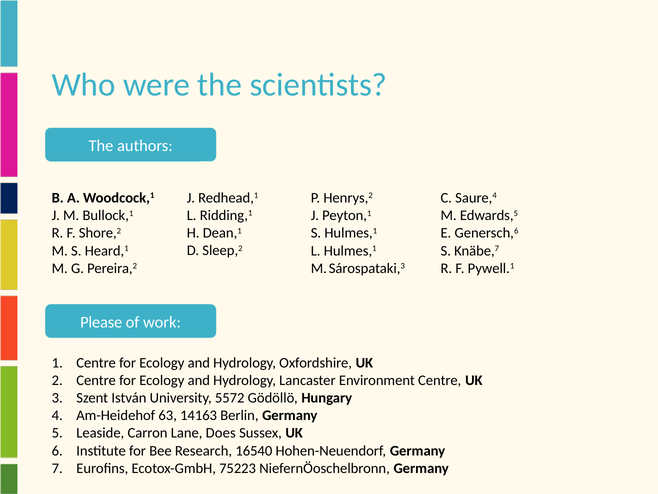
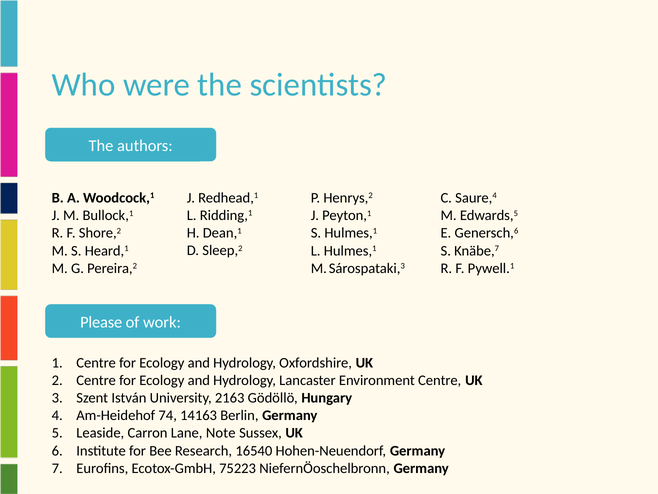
5572: 5572 -> 2163 (230, 398)
63: 63 -> 74 (168, 415)
Does: Does -> Note (221, 433)
